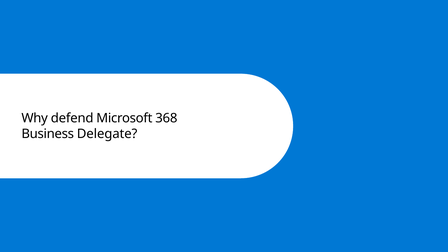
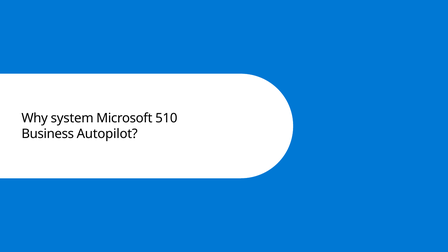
defend: defend -> system (72, 118)
368: 368 -> 510 (166, 118)
Delegate: Delegate -> Autopilot (107, 134)
